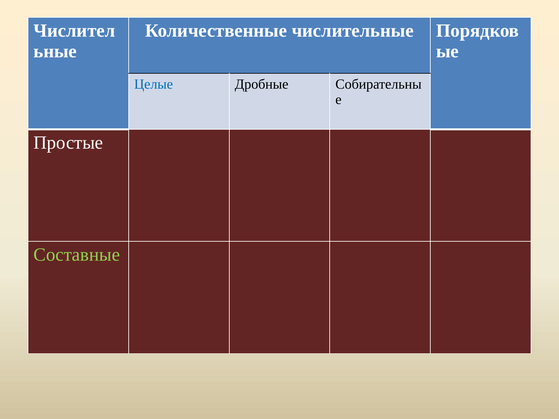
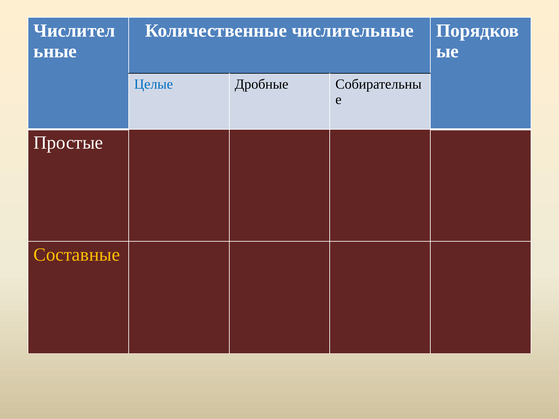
Составные colour: light green -> yellow (77, 255)
